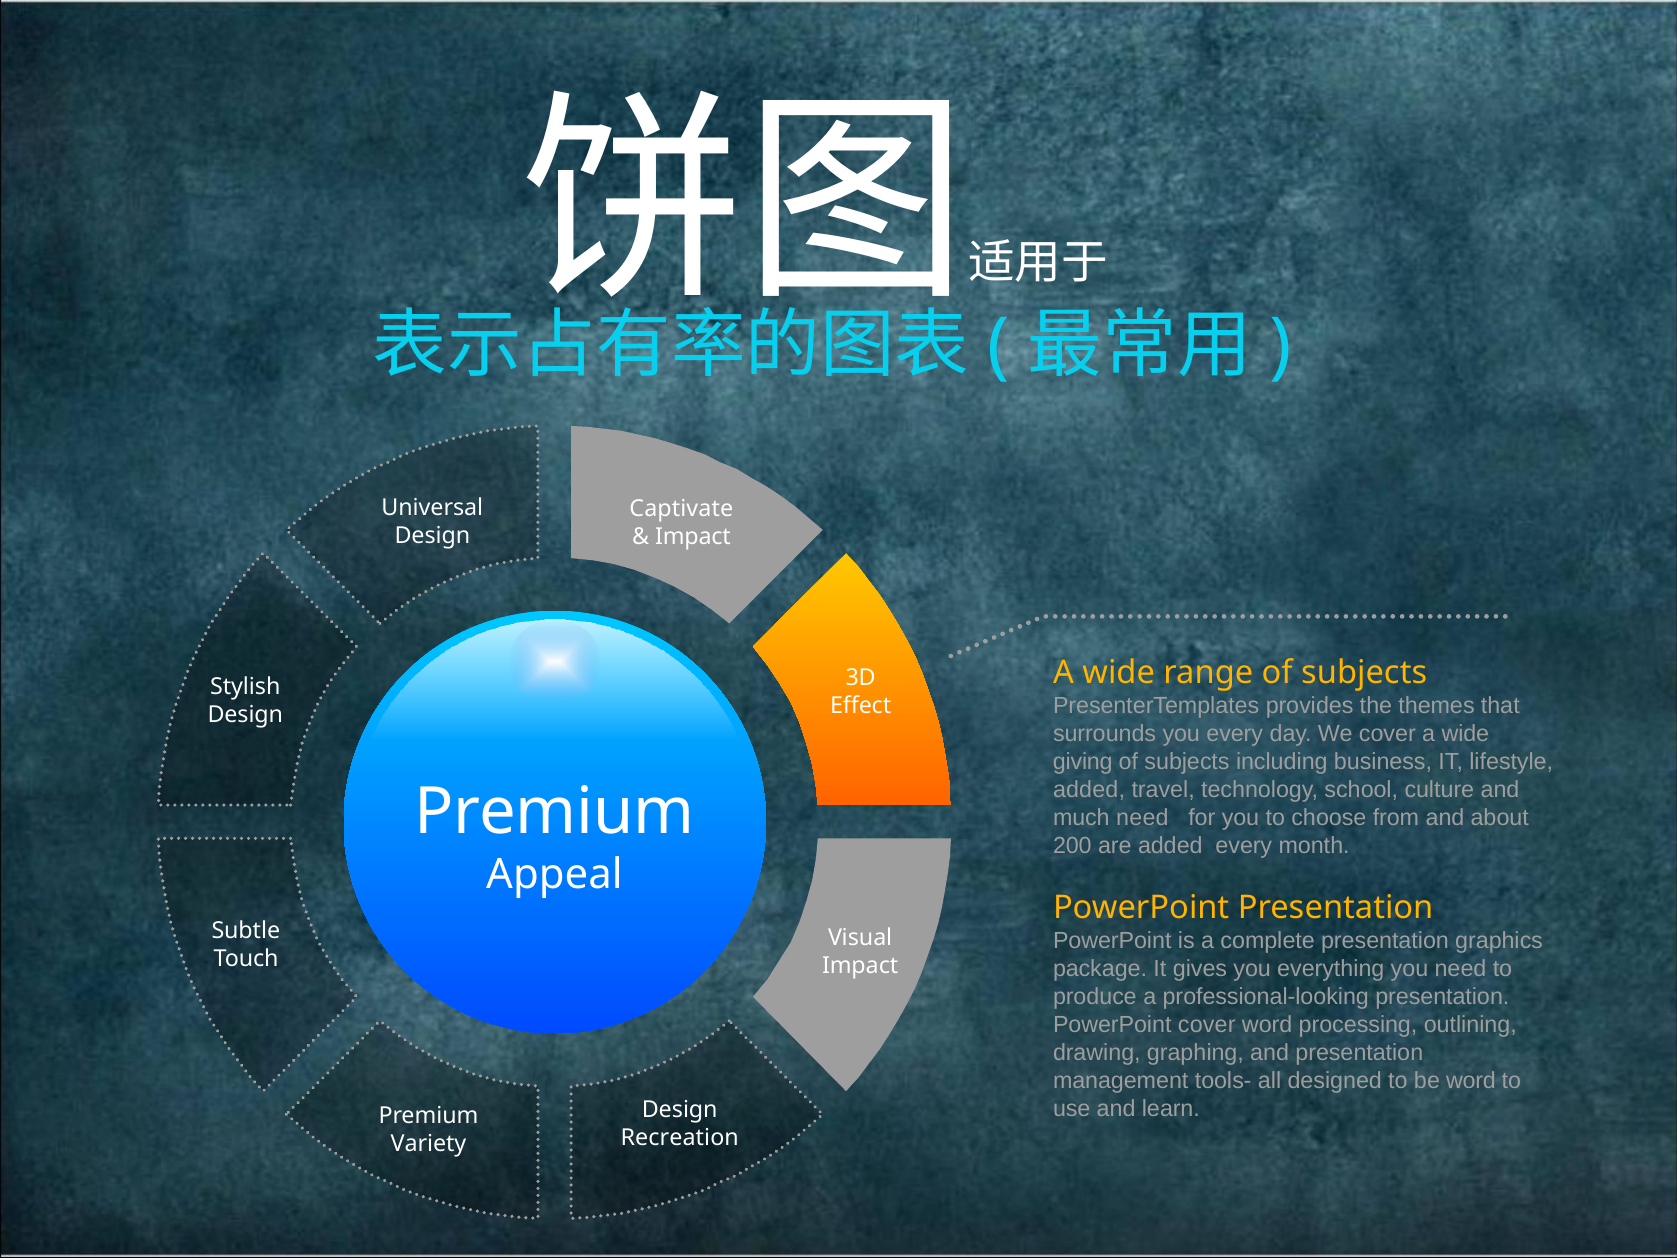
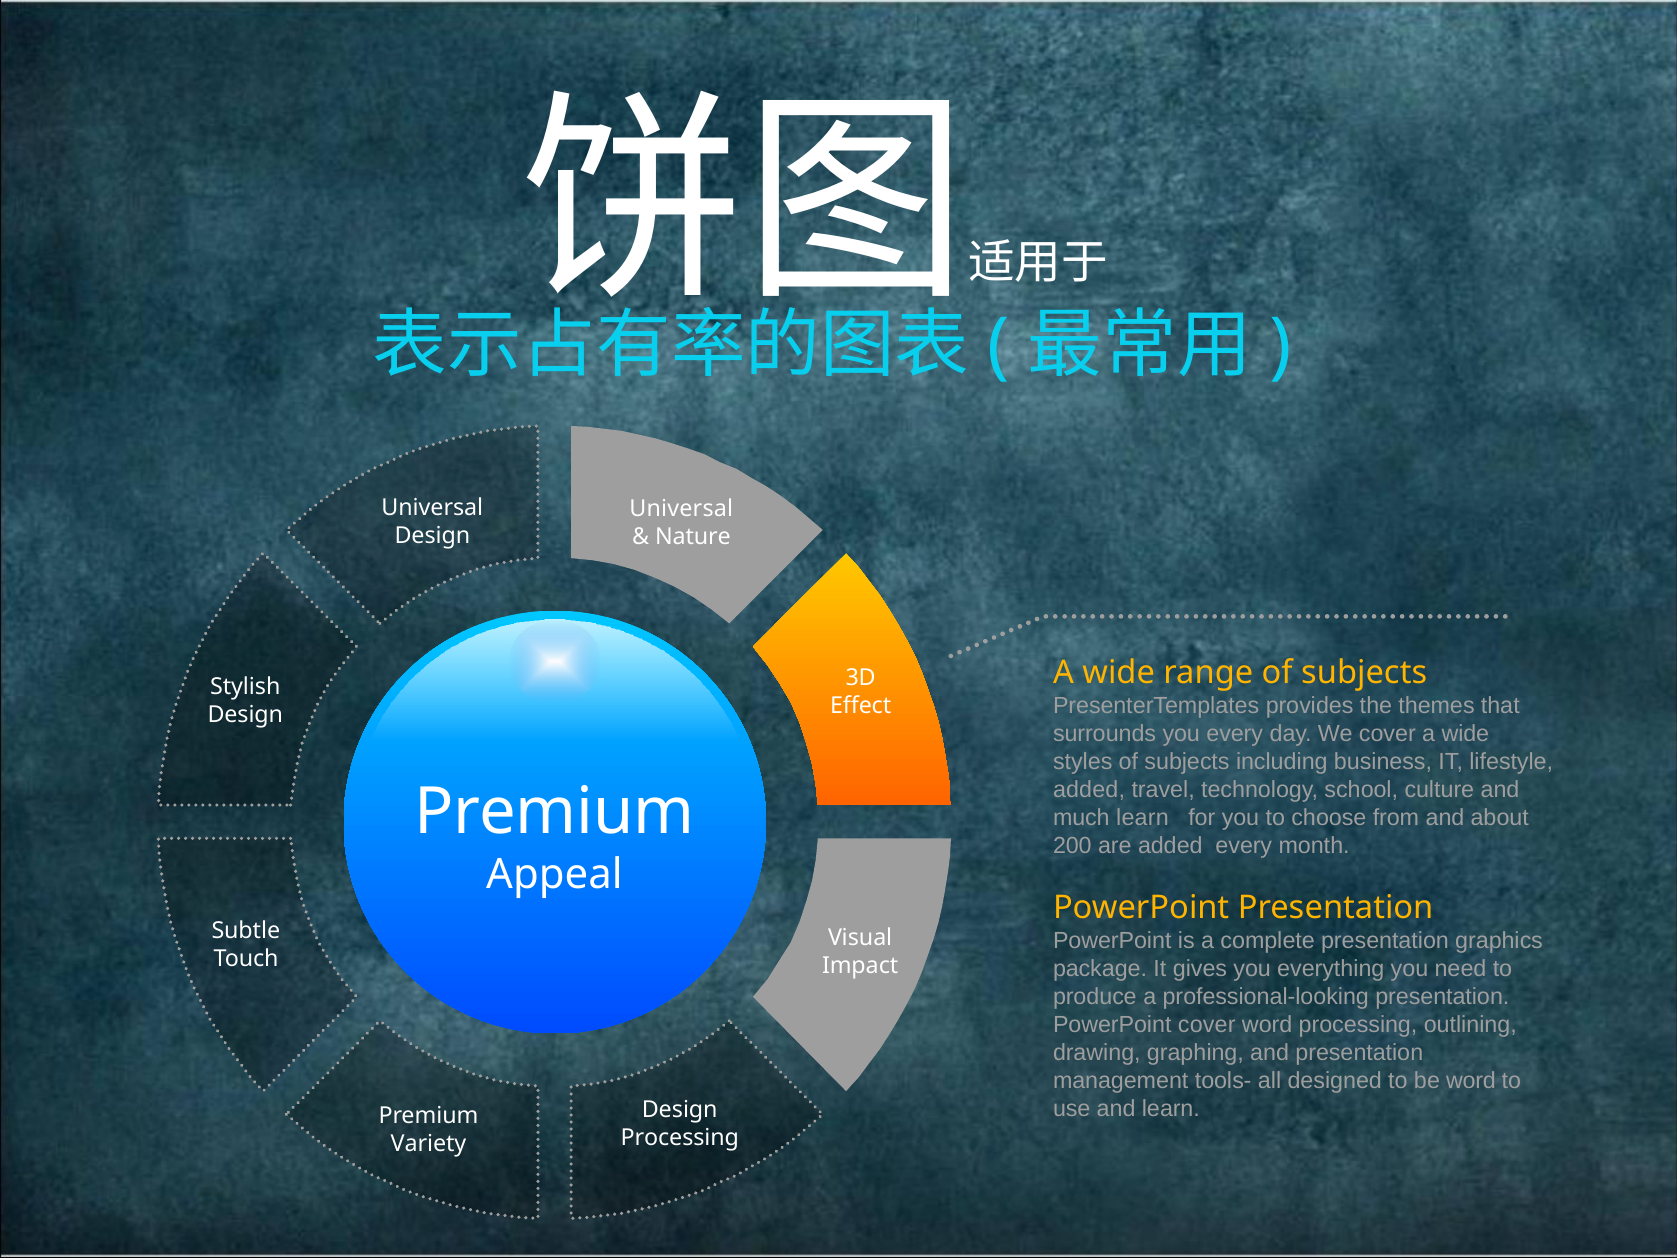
Captivate: Captivate -> Universal (681, 508)
Impact: Impact -> Nature (693, 536)
giving: giving -> styles (1083, 762)
much need: need -> learn (1142, 818)
Recreation: Recreation -> Processing (680, 1137)
